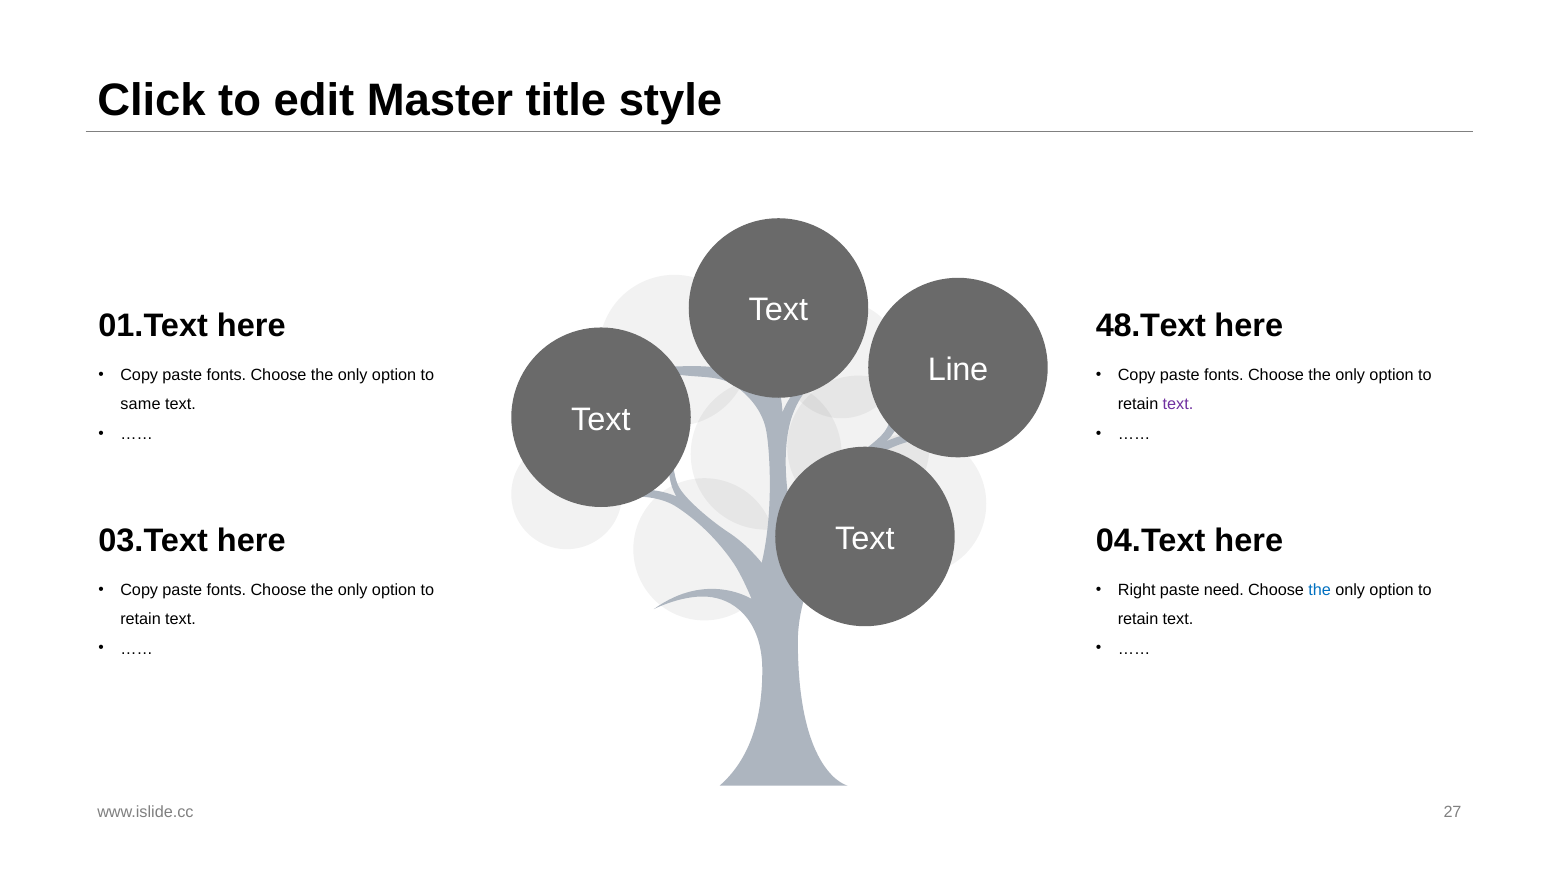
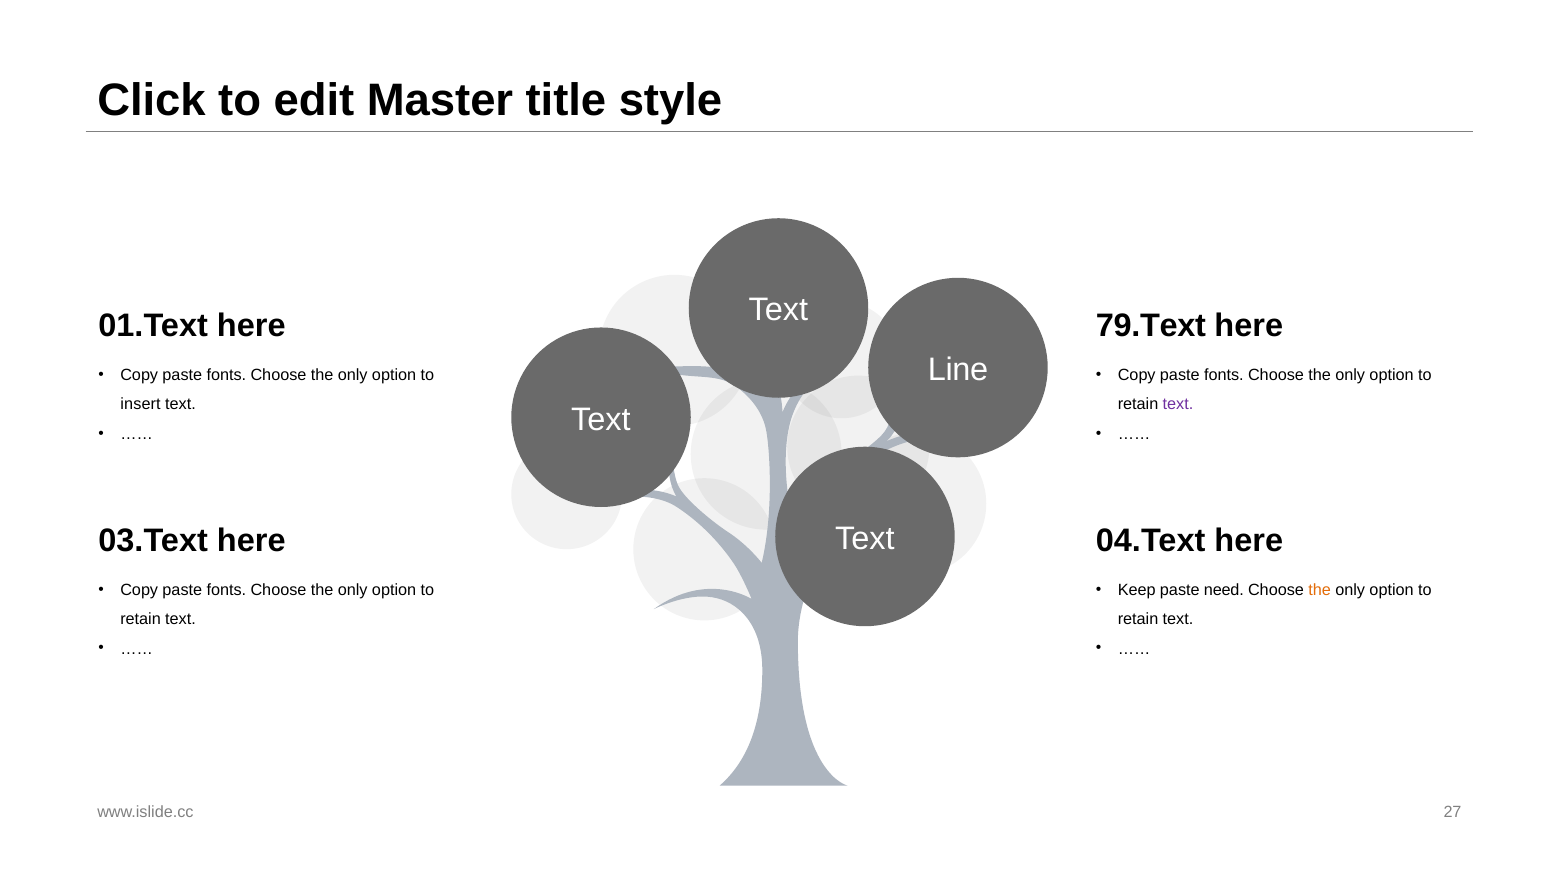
48.Text: 48.Text -> 79.Text (1151, 325)
same: same -> insert (141, 405)
Right: Right -> Keep (1137, 590)
the colour: blue -> orange (1320, 590)
